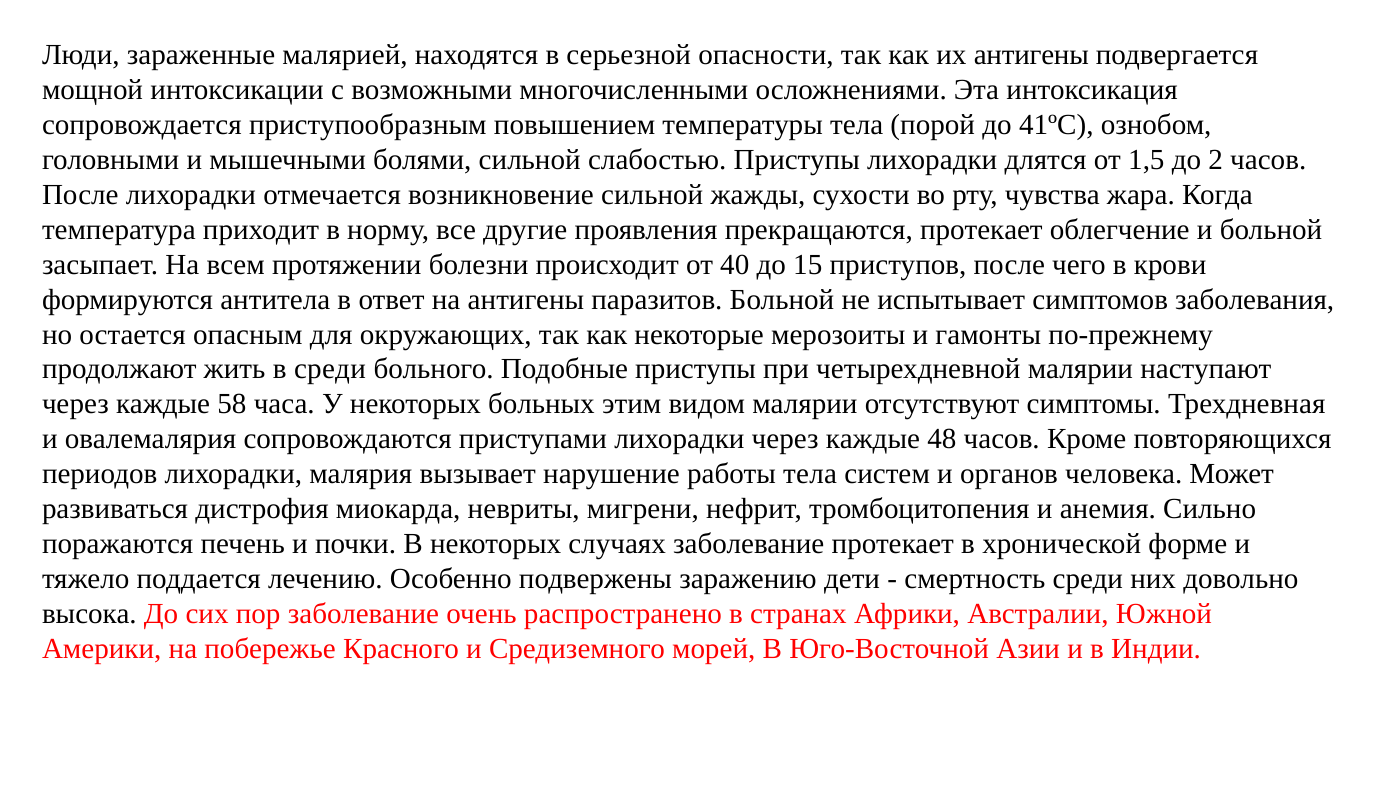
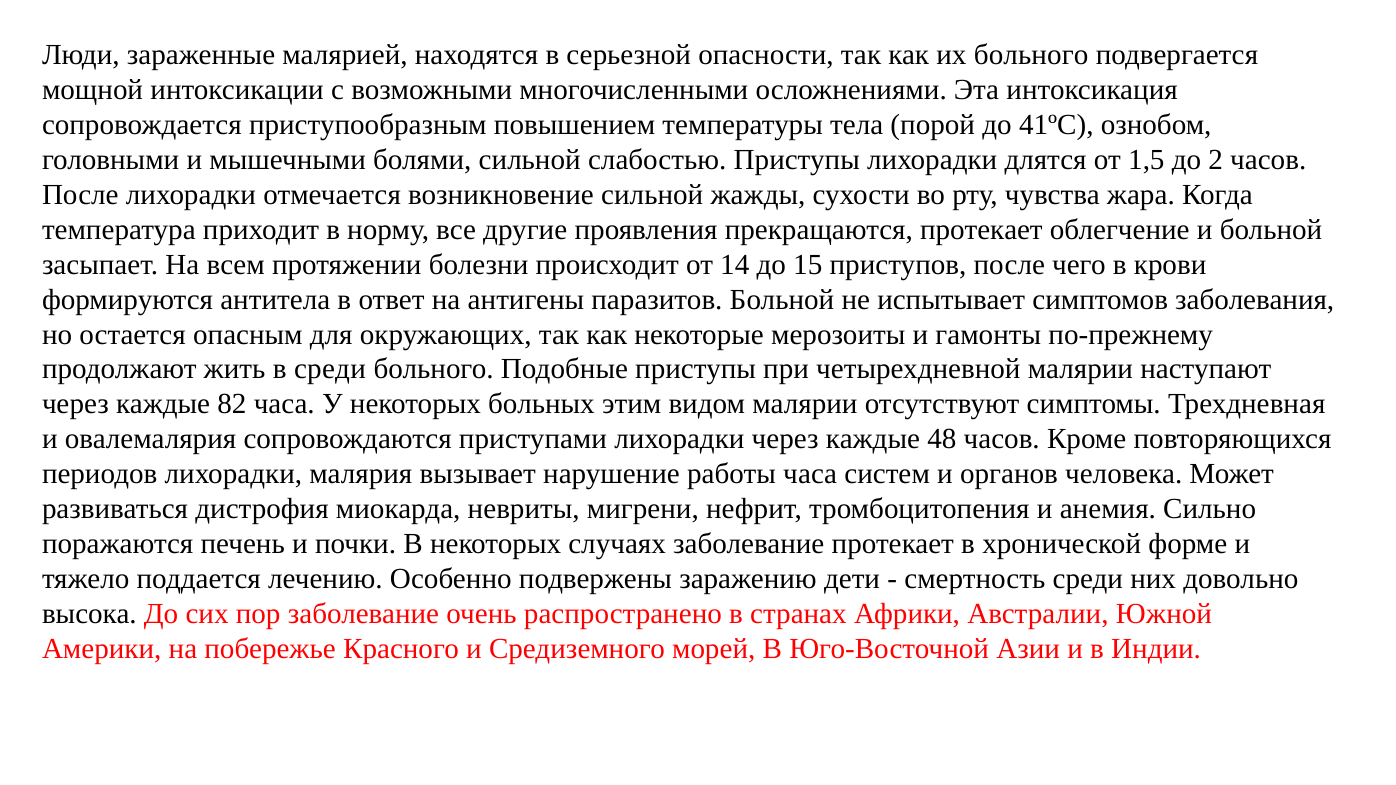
их антигены: антигены -> больного (1031, 55)
40: 40 -> 14 (735, 265)
58: 58 -> 82 (232, 404)
работы тела: тела -> часа (810, 474)
